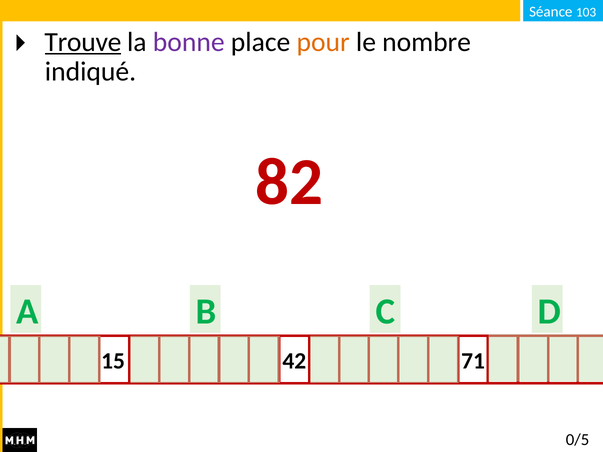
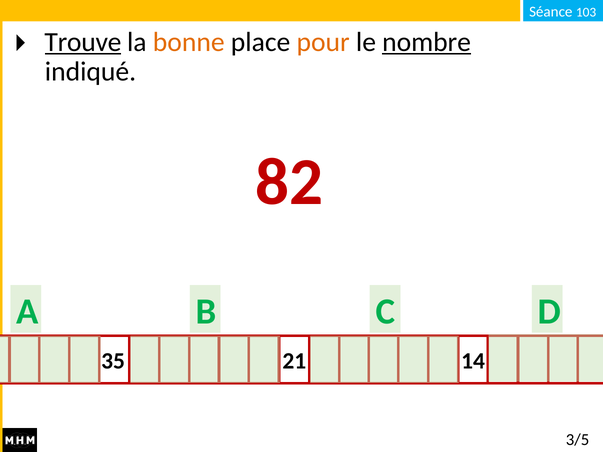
bonne colour: purple -> orange (189, 42)
nombre underline: none -> present (427, 42)
15: 15 -> 35 (113, 361)
42: 42 -> 21 (294, 361)
71: 71 -> 14 (473, 361)
0/5: 0/5 -> 3/5 (578, 440)
